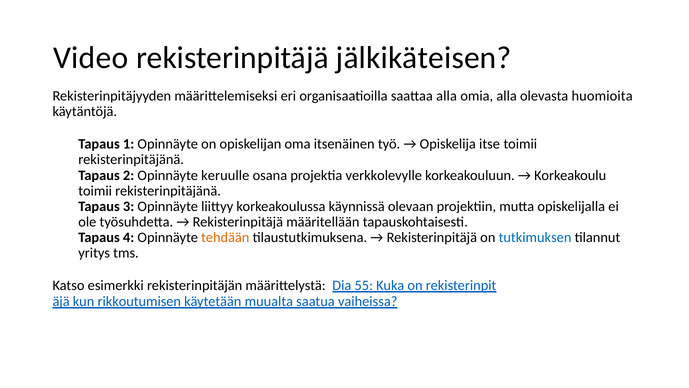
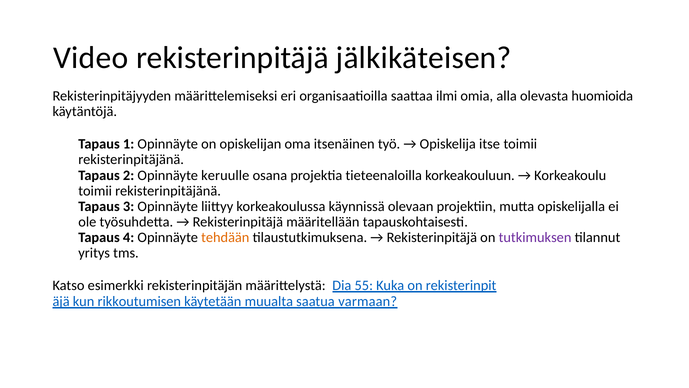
saattaa alla: alla -> ilmi (447, 96)
huomioita: huomioita -> huomioida (602, 96)
verkkolevylle: verkkolevylle -> tieteenaloilla (384, 175)
tutkimuksen colour: blue -> purple (535, 237)
vaiheissa: vaiheissa -> varmaan (368, 301)
